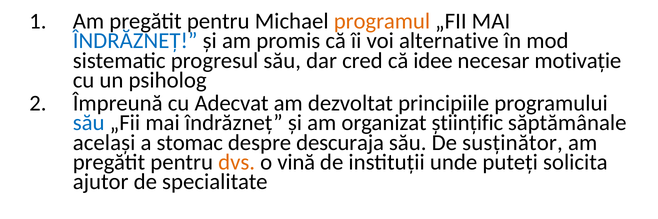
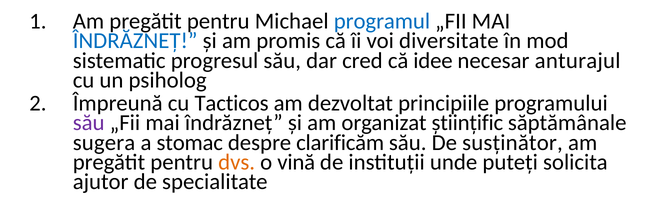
programul colour: orange -> blue (382, 21)
alternative: alternative -> diversitate (449, 41)
motivație: motivație -> anturajul (578, 61)
Adecvat: Adecvat -> Tacticos (232, 103)
său colour: blue -> purple (89, 123)
același: același -> sugera (104, 143)
descuraja: descuraja -> clarificăm (340, 143)
